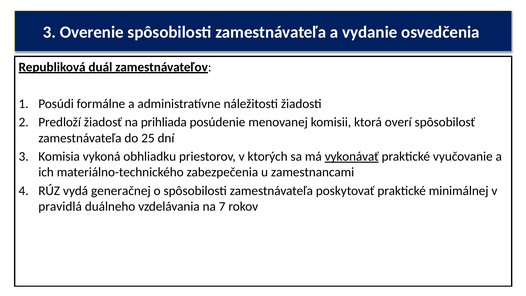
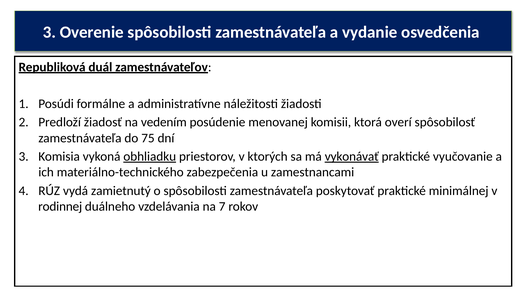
prihliada: prihliada -> vedením (164, 122)
25: 25 -> 75 (148, 138)
obhliadku underline: none -> present (150, 156)
generačnej: generačnej -> zamietnutý (121, 191)
pravidlá: pravidlá -> rodinnej (60, 206)
